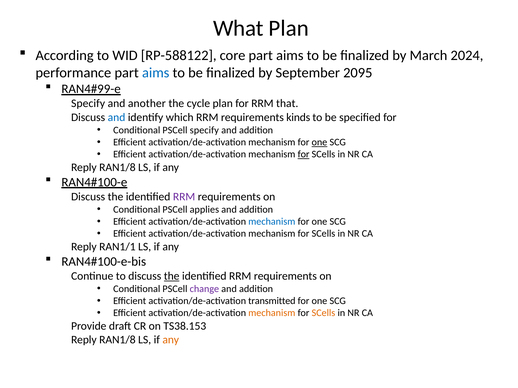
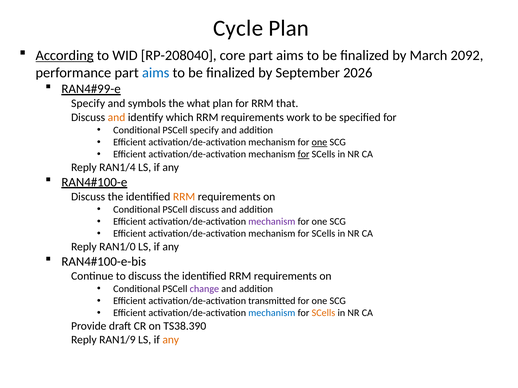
What: What -> Cycle (238, 28)
According underline: none -> present (65, 56)
RP-588122: RP-588122 -> RP-208040 (179, 56)
2024: 2024 -> 2092 (467, 56)
2095: 2095 -> 2026 (358, 73)
another: another -> symbols (147, 104)
cycle: cycle -> what (198, 104)
and colour: blue -> orange (117, 117)
kinds: kinds -> work (298, 117)
RAN1/8: RAN1/8 -> RAN1/4 (117, 168)
RRM colour: purple -> orange (184, 197)
PSCell applies: applies -> discuss (204, 210)
mechanism colour: blue -> purple (272, 222)
RAN1/1: RAN1/1 -> RAN1/0 (117, 247)
the underline: present -> none (172, 276)
mechanism colour: orange -> blue (272, 313)
TS38.153: TS38.153 -> TS38.390 (185, 326)
RAN1/8: RAN1/8 -> RAN1/9 (117, 340)
